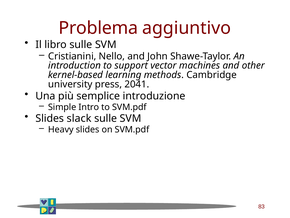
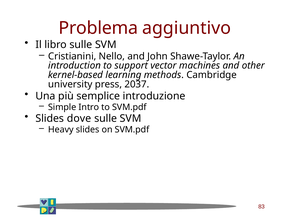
2041: 2041 -> 2037 (137, 84)
slack: slack -> dove (79, 118)
